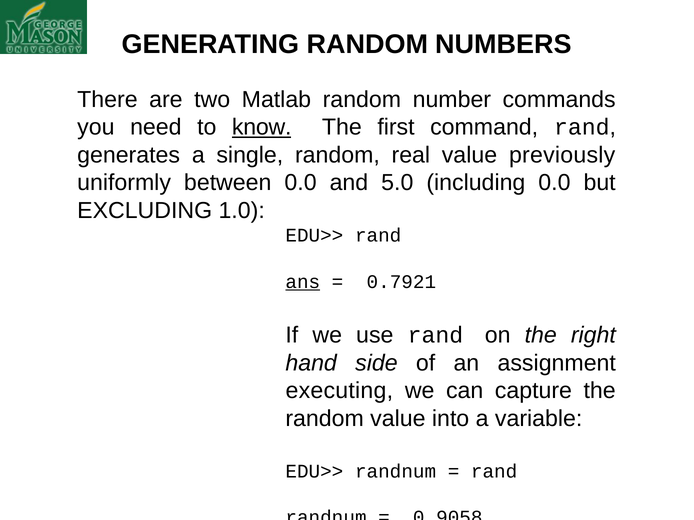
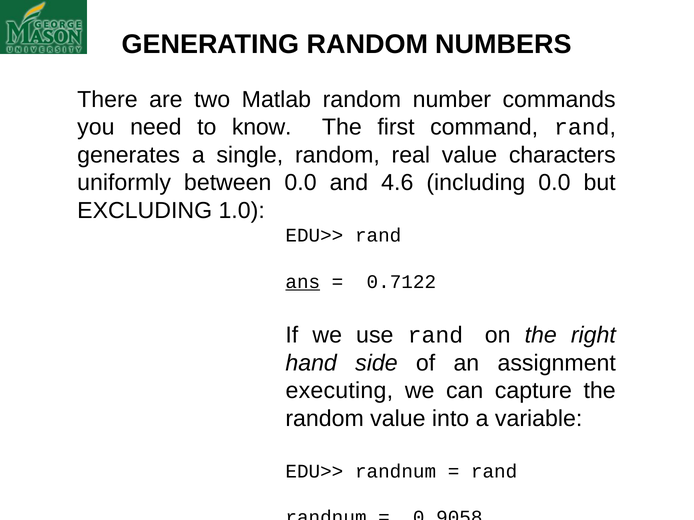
know underline: present -> none (262, 127)
previously: previously -> characters (562, 155)
5.0: 5.0 -> 4.6 (397, 183)
0.7921: 0.7921 -> 0.7122 (401, 282)
